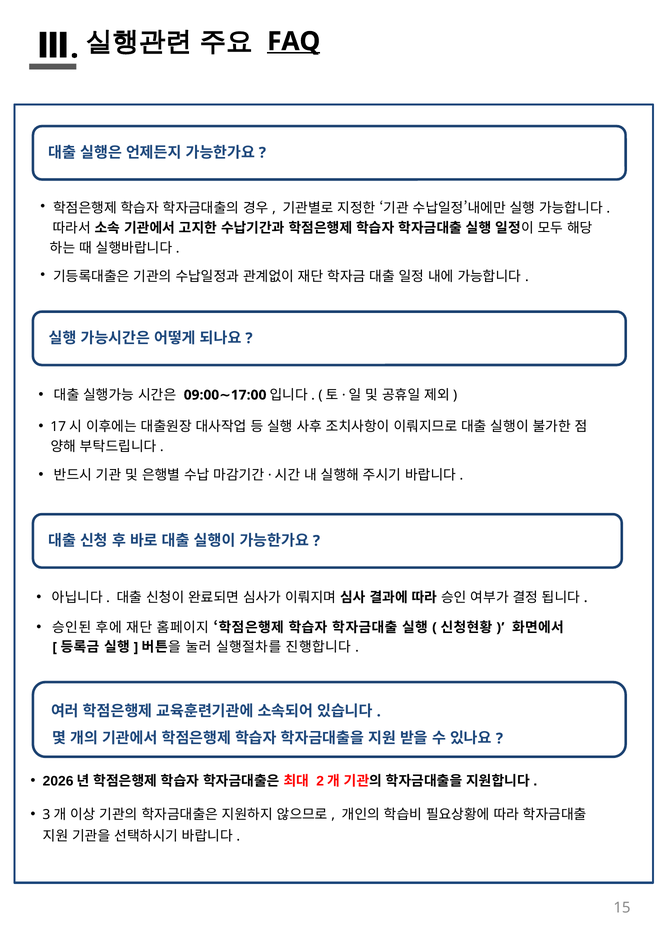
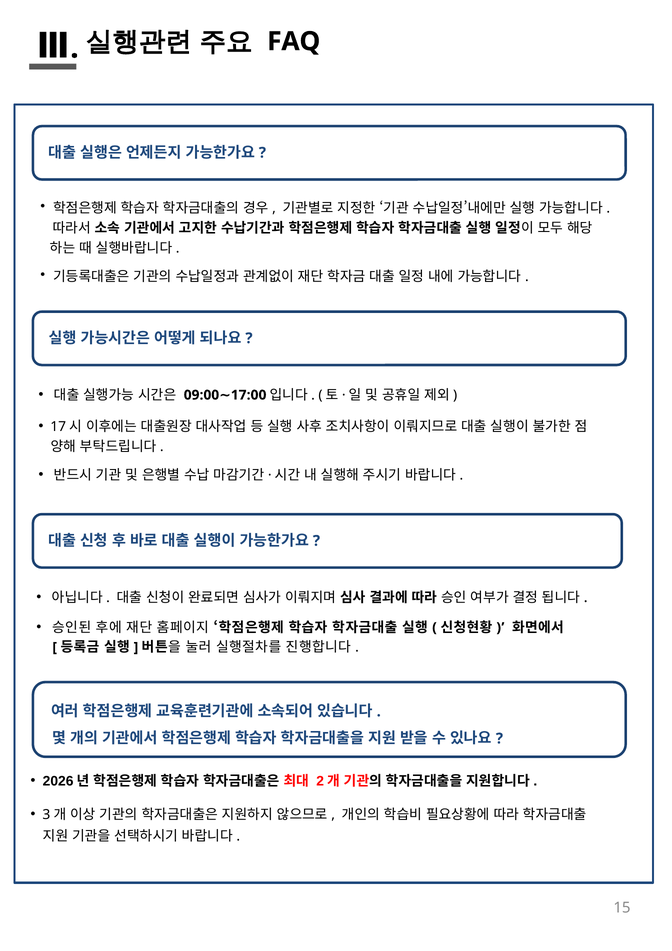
FAQ underline: present -> none (294, 41)
